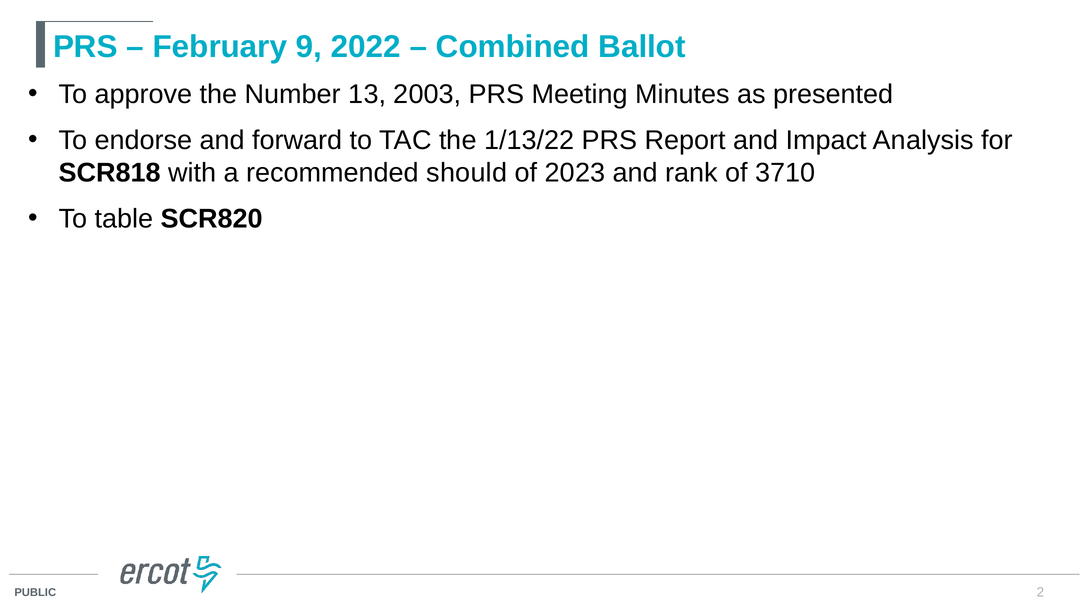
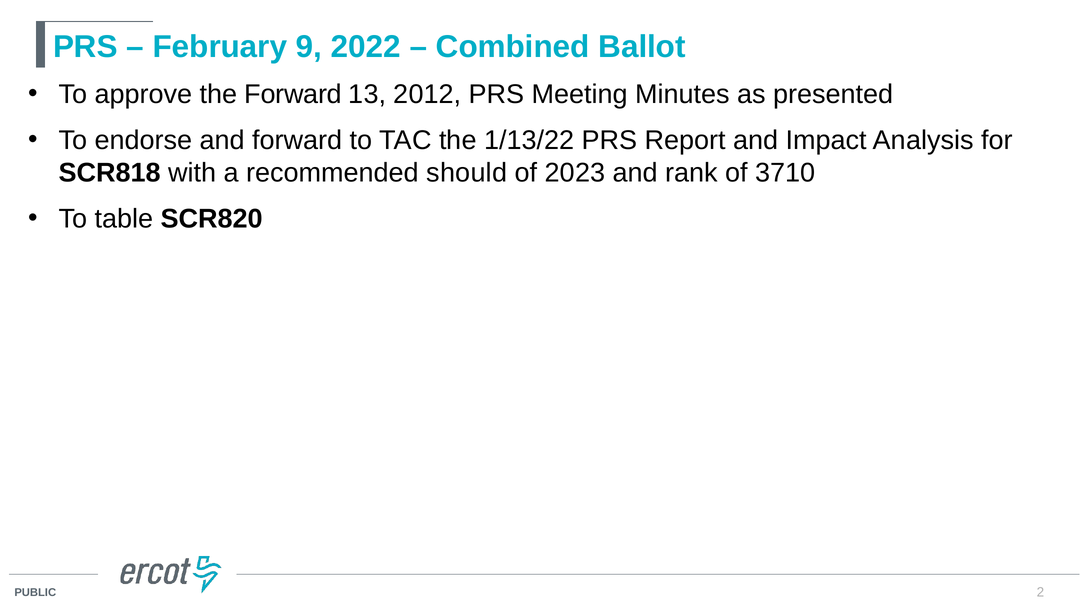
the Number: Number -> Forward (293, 94)
2003: 2003 -> 2012 (427, 94)
